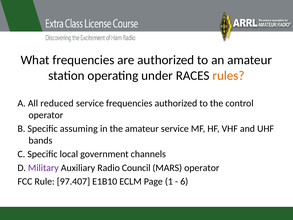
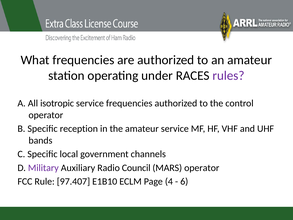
rules colour: orange -> purple (228, 76)
reduced: reduced -> isotropic (57, 103)
assuming: assuming -> reception (79, 129)
1: 1 -> 4 (169, 181)
